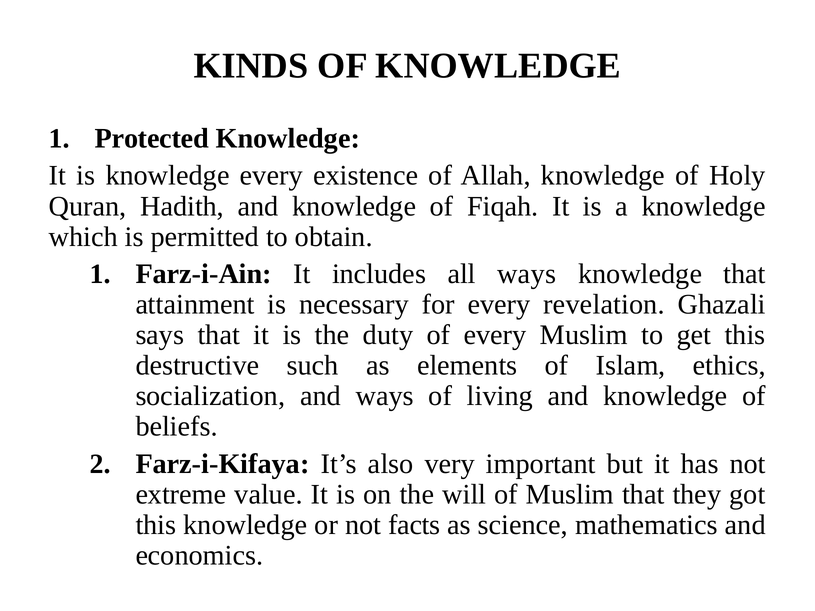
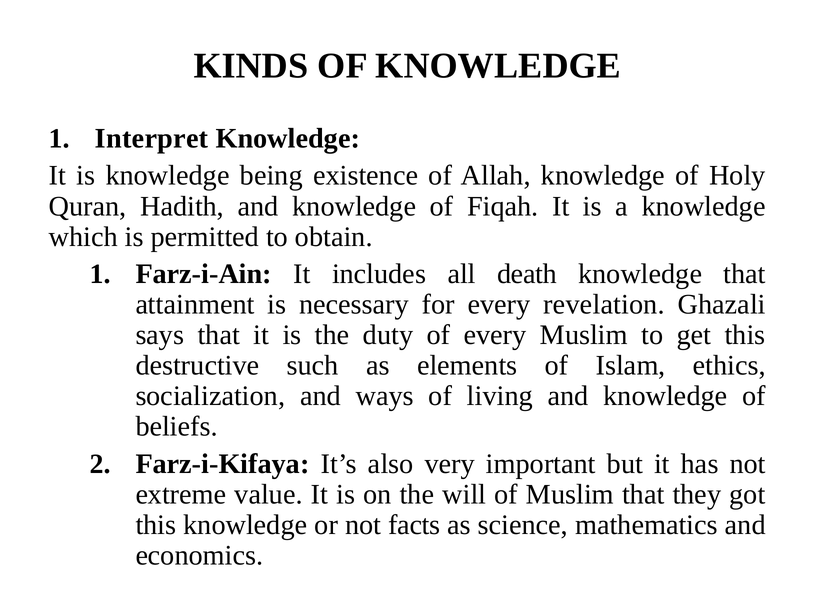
Protected: Protected -> Interpret (152, 138)
knowledge every: every -> being (271, 176)
all ways: ways -> death (527, 274)
